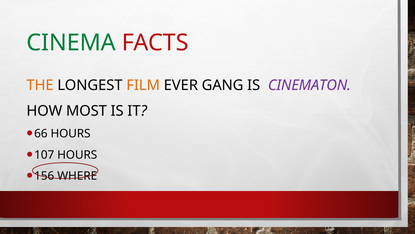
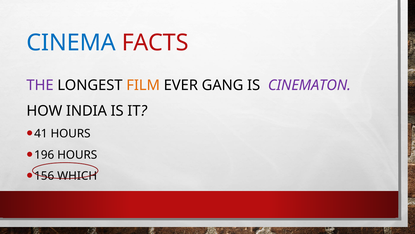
CINEMA colour: green -> blue (71, 43)
THE colour: orange -> purple (40, 85)
MOST: MOST -> INDIA (86, 111)
66: 66 -> 41 (41, 133)
107: 107 -> 196 (44, 154)
WHERE: WHERE -> WHICH (77, 176)
